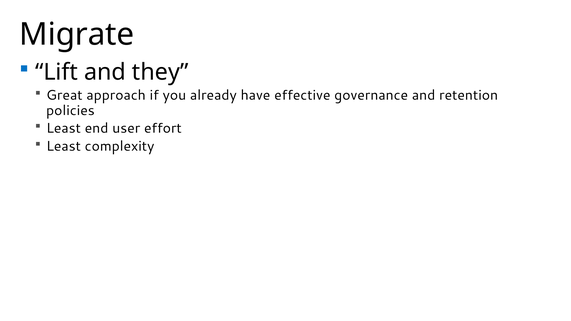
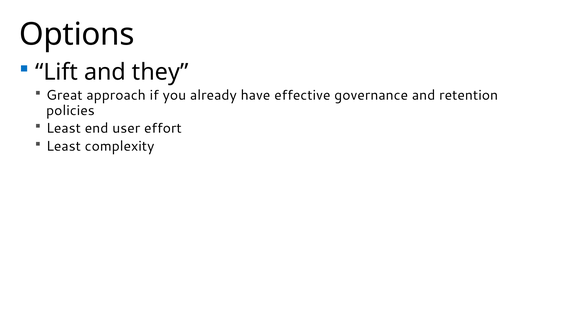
Migrate: Migrate -> Options (77, 35)
